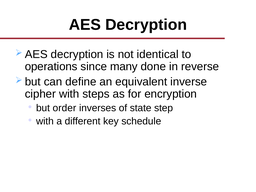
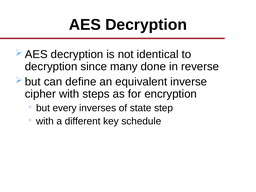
operations: operations -> decryption (51, 67)
order: order -> every (65, 108)
